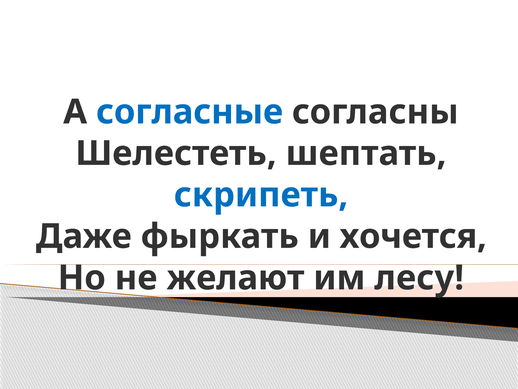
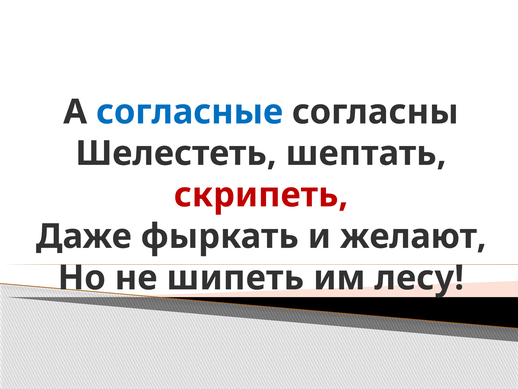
скрипеть colour: blue -> red (261, 195)
хочется: хочется -> желают (413, 236)
желают: желают -> шипеть (235, 278)
